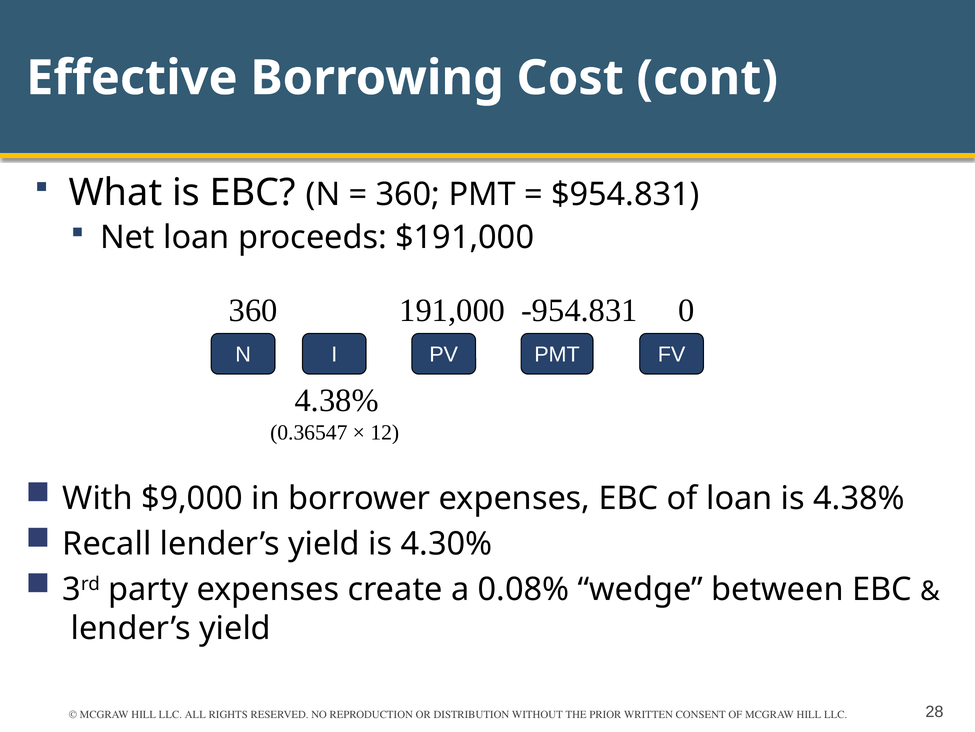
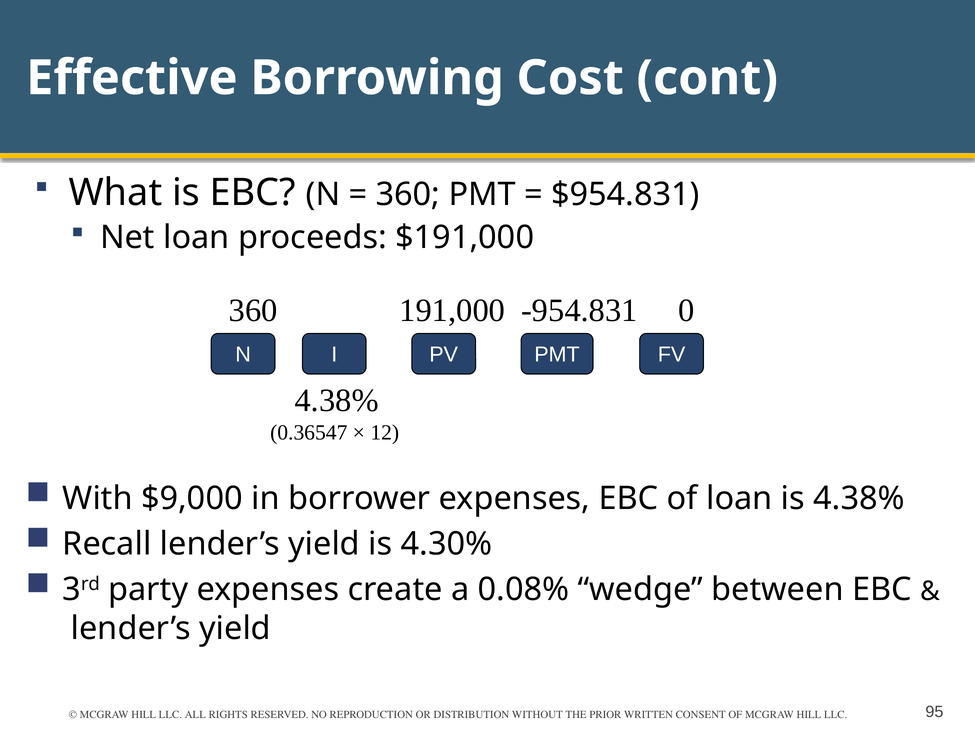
28: 28 -> 95 (934, 711)
